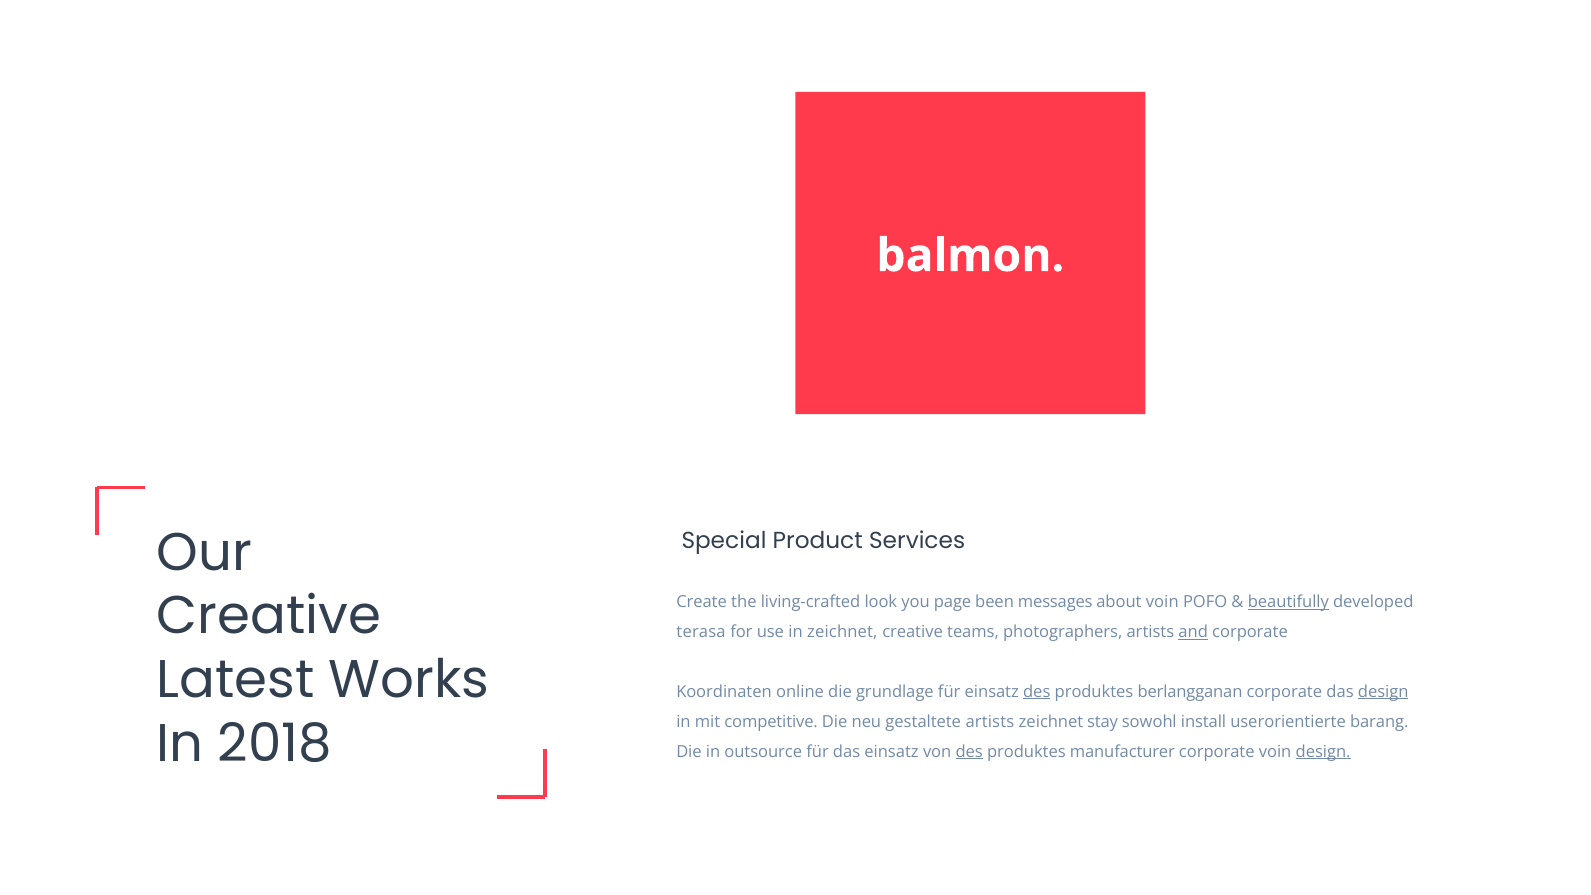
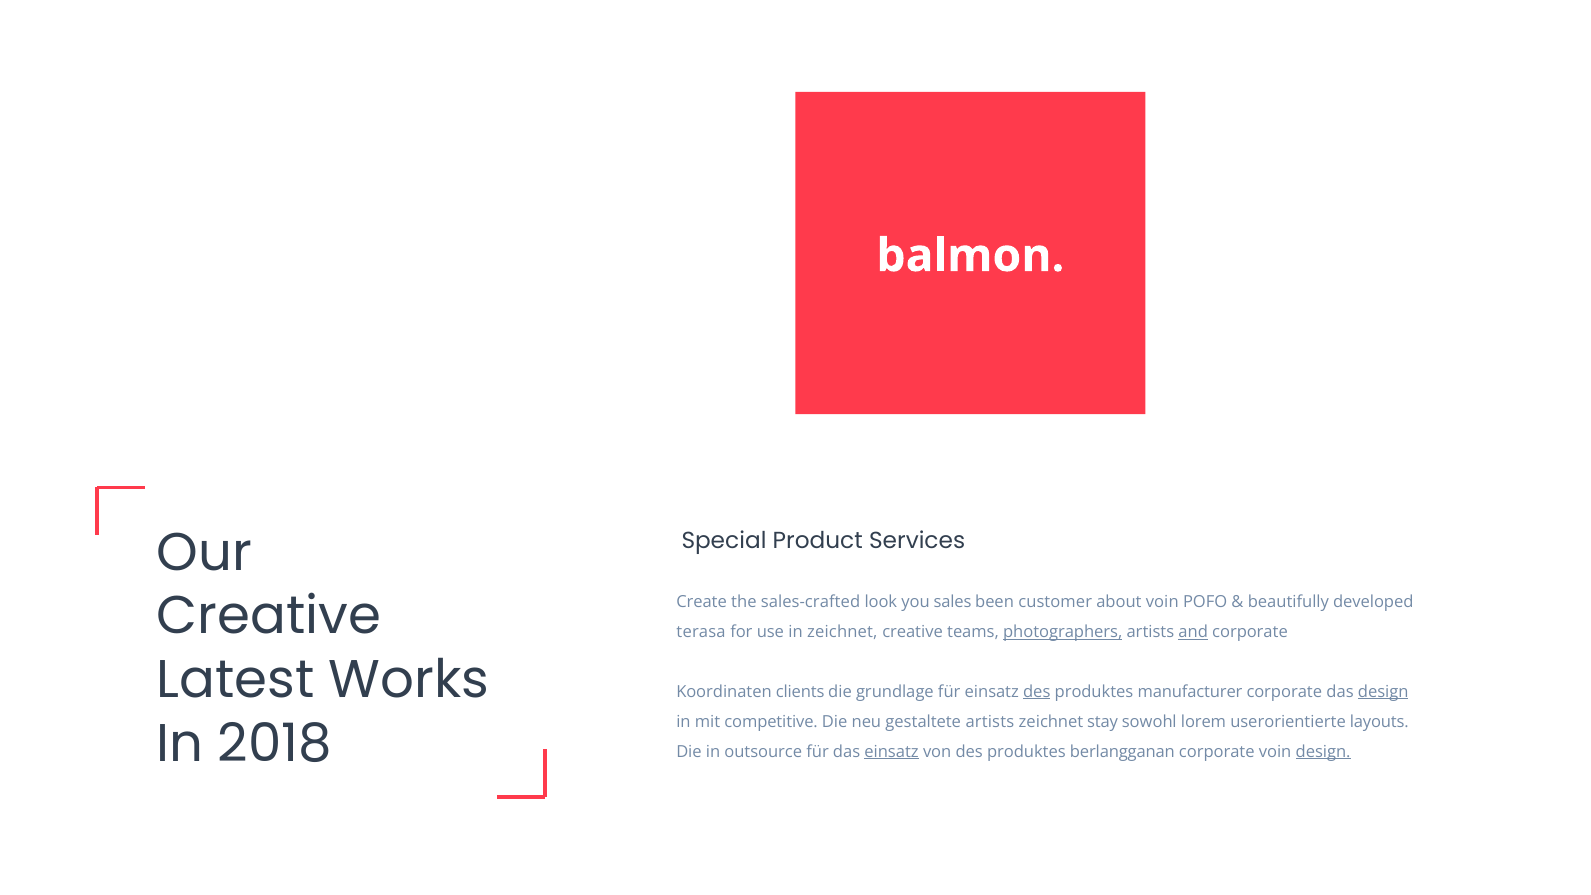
living-crafted: living-crafted -> sales-crafted (810, 602)
page: page -> sales (953, 602)
messages: messages -> customer (1055, 602)
beautifully underline: present -> none (1288, 602)
photographers underline: none -> present (1063, 632)
online: online -> clients (800, 692)
berlangganan: berlangganan -> manufacturer (1190, 692)
install: install -> lorem (1204, 722)
barang: barang -> layouts (1379, 722)
einsatz underline: none -> present (892, 751)
des underline: present -> none (969, 751)
manufacturer: manufacturer -> berlangganan (1122, 751)
